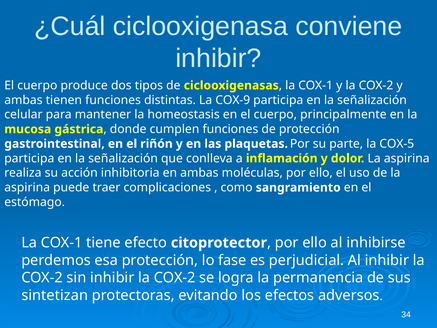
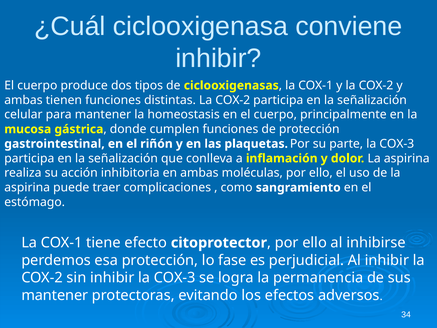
distintas La COX-9: COX-9 -> COX-2 (233, 100)
parte la COX-5: COX-5 -> COX-3 (397, 144)
sin inhibir la COX-2: COX-2 -> COX-3 (175, 278)
sintetizan: sintetizan -> mantener (55, 295)
